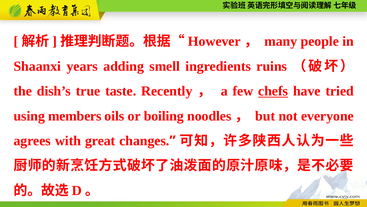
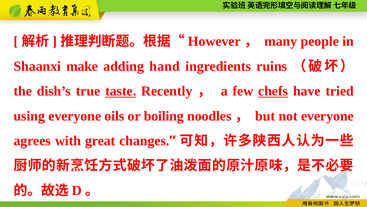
years: years -> make (82, 66)
smell: smell -> hand (165, 66)
taste underline: none -> present (121, 91)
using members: members -> everyone (75, 116)
